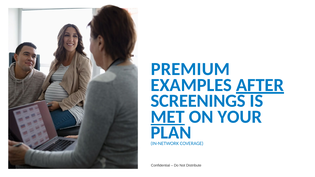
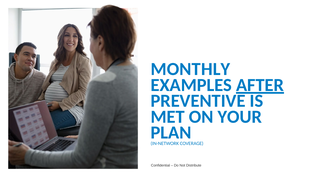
PREMIUM: PREMIUM -> MONTHLY (190, 69)
SCREENINGS: SCREENINGS -> PREVENTIVE (198, 101)
MET underline: present -> none (168, 117)
